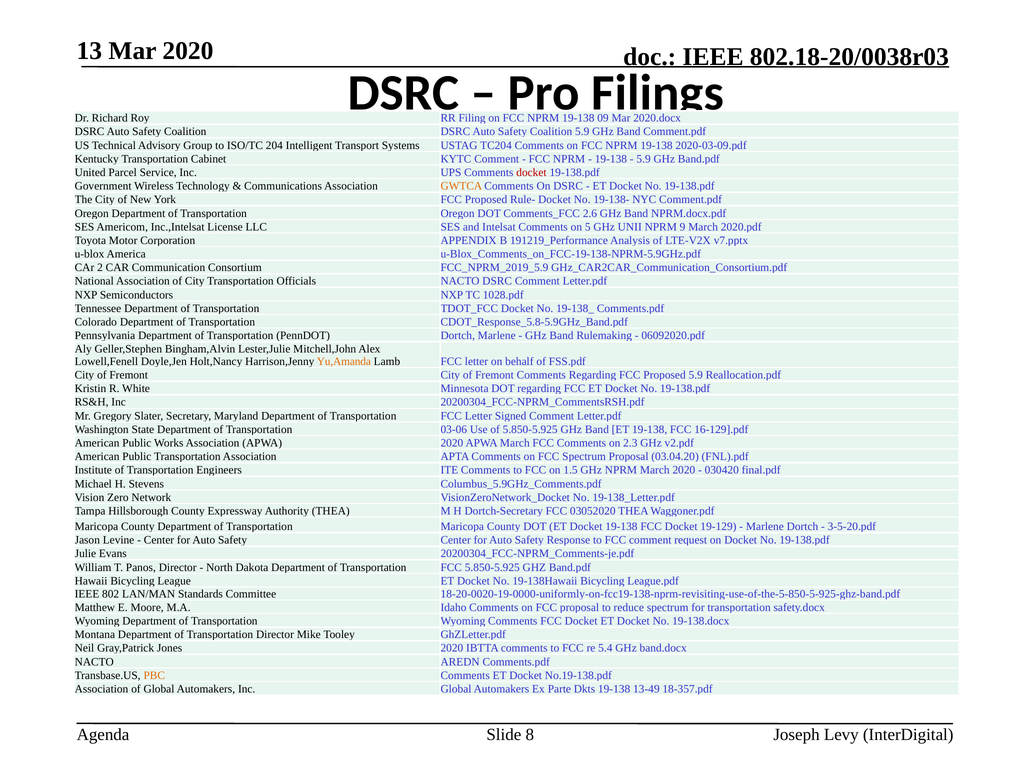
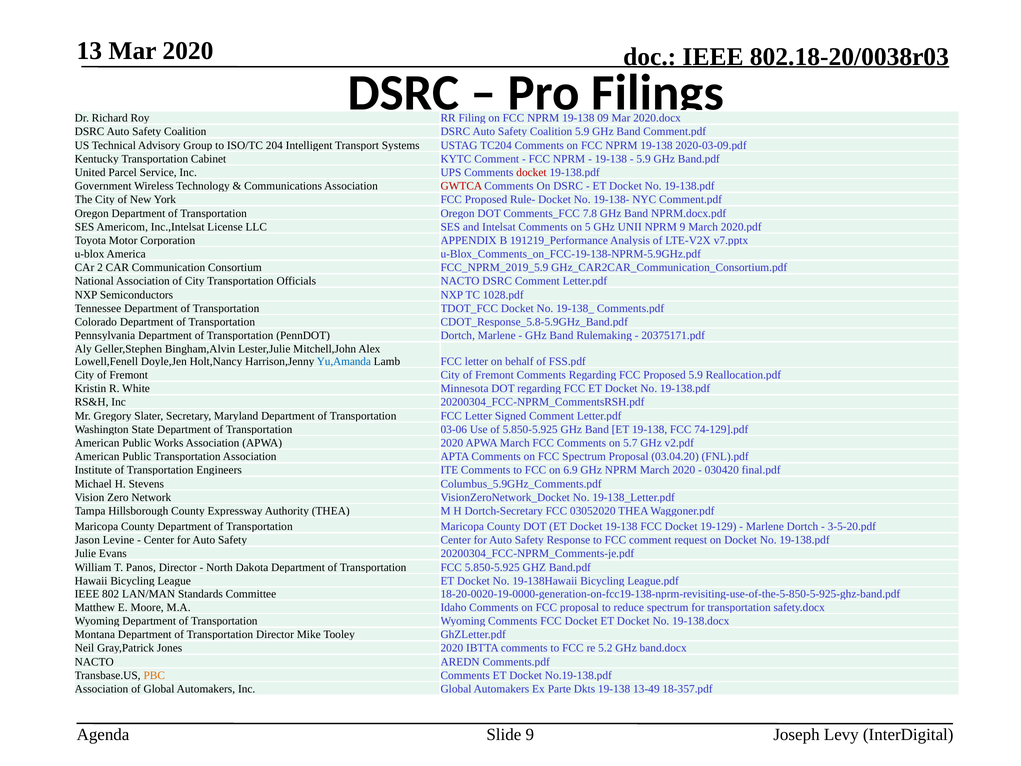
GWTCA colour: orange -> red (461, 186)
2.6: 2.6 -> 7.8 (590, 213)
06092020.pdf: 06092020.pdf -> 20375171.pdf (673, 335)
Yu,Amanda colour: orange -> blue (344, 361)
16-129].pdf: 16-129].pdf -> 74-129].pdf (721, 429)
2.3: 2.3 -> 5.7 (630, 443)
1.5: 1.5 -> 6.9 (571, 470)
18-20-0020-19-0000-uniformly-on-fcc19-138-nprm-revisiting-use-of-the-5-850-5-925-ghz-band.pdf: 18-20-0020-19-0000-uniformly-on-fcc19-138-nprm-revisiting-use-of-the-5-850-5-925-ghz-band.pdf -> 18-20-0020-19-0000-generation-on-fcc19-138-nprm-revisiting-use-of-the-5-850-5-925-ghz-band.pdf (670, 594)
5.4: 5.4 -> 5.2 (605, 648)
Slide 8: 8 -> 9 (530, 734)
